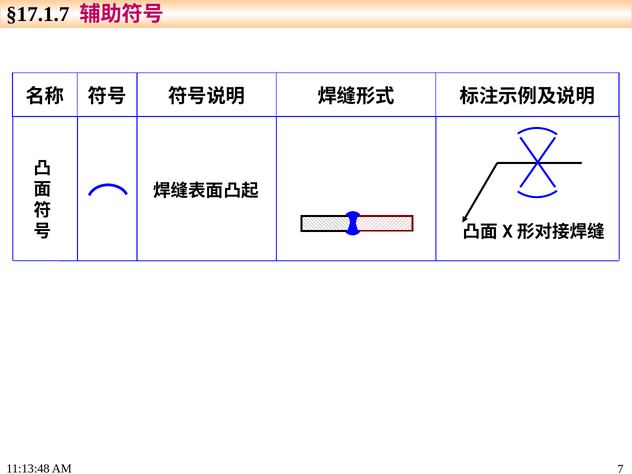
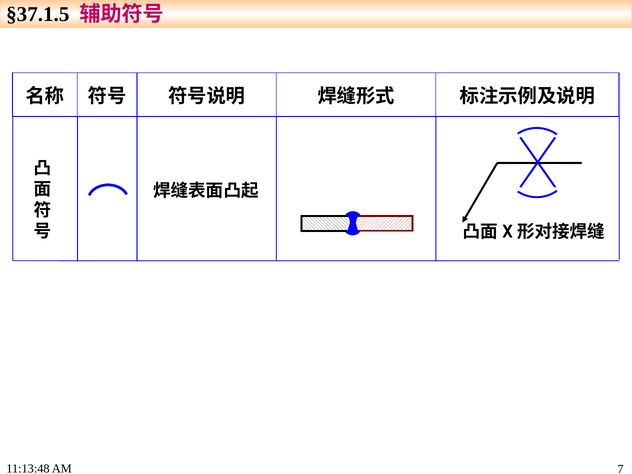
§17.1.7: §17.1.7 -> §37.1.5 (38, 14)
